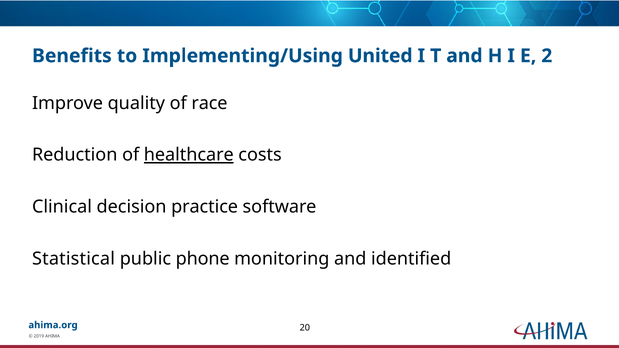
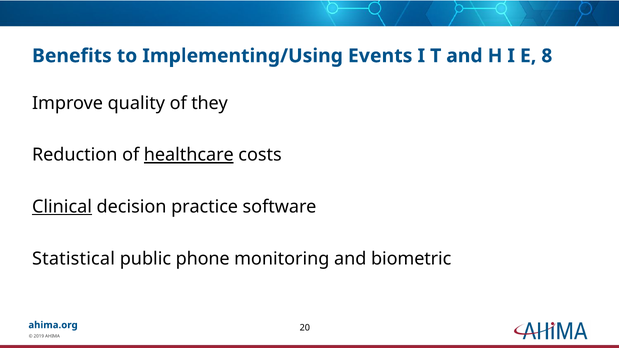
United: United -> Events (380, 56)
2: 2 -> 8 (547, 56)
race: race -> they (210, 103)
Clinical underline: none -> present (62, 207)
identified: identified -> biometric (411, 259)
